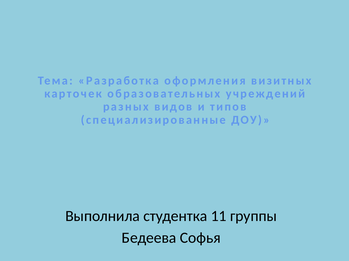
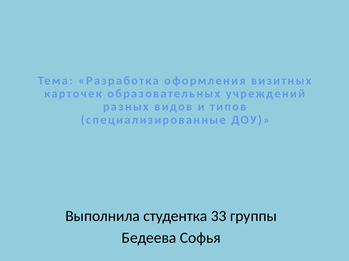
11: 11 -> 33 (219, 217)
